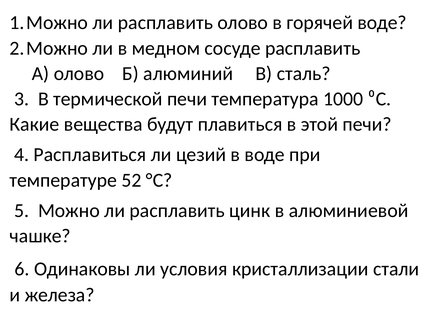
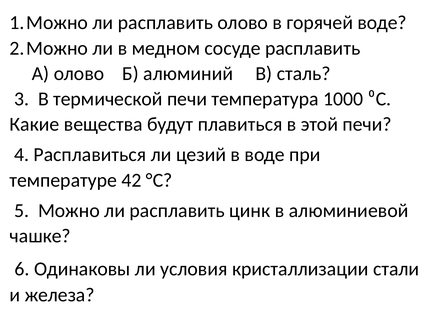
52: 52 -> 42 (131, 180)
